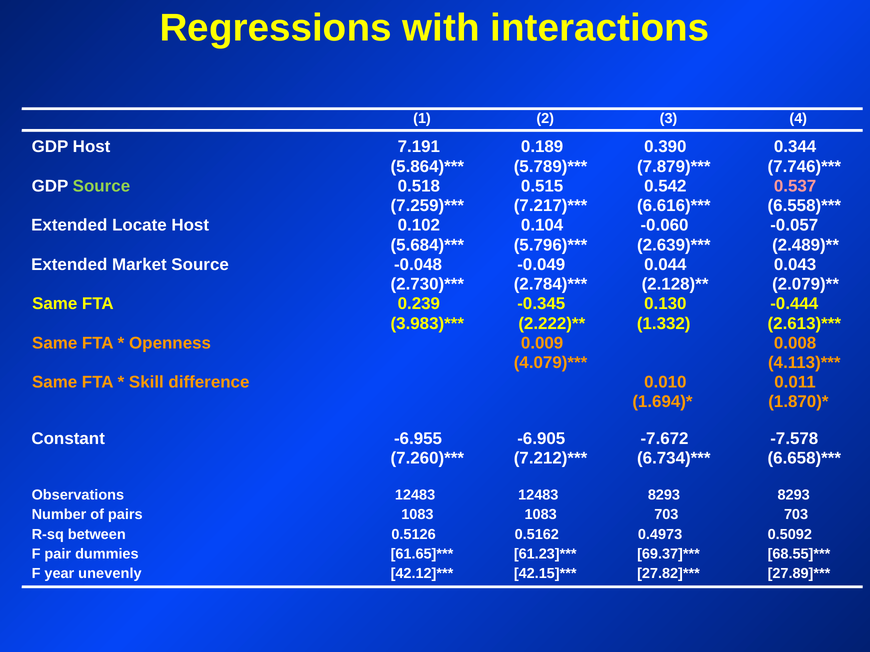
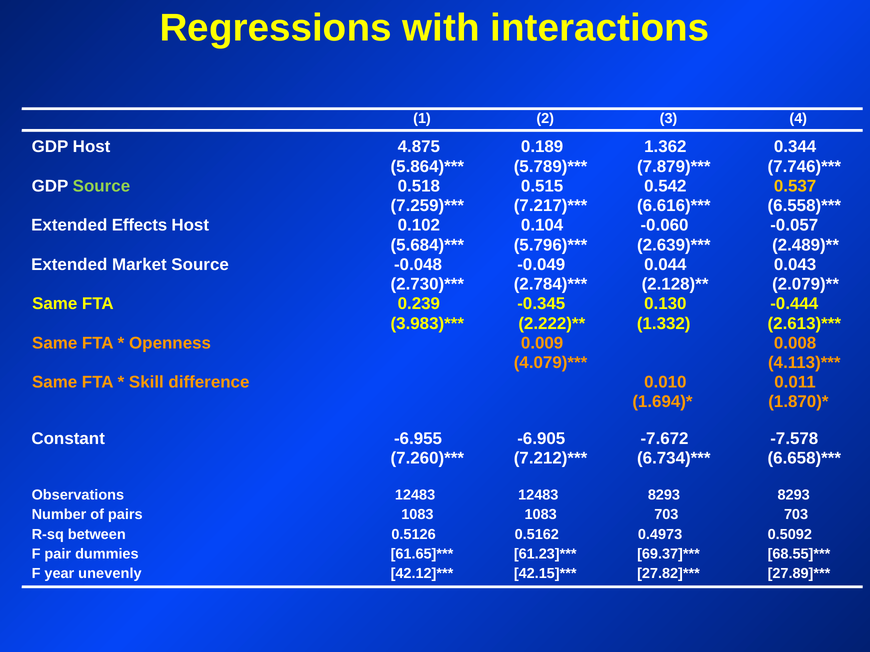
7.191: 7.191 -> 4.875 (419, 147)
0.390: 0.390 -> 1.362 (665, 147)
0.537 colour: pink -> yellow (795, 186)
Locate: Locate -> Effects (140, 226)
